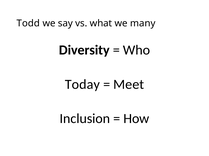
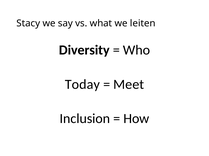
Todd: Todd -> Stacy (28, 23)
many: many -> leiten (143, 23)
